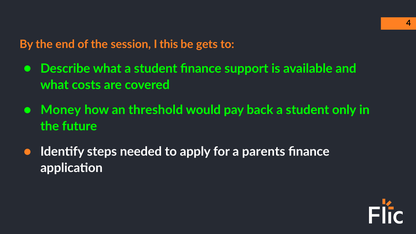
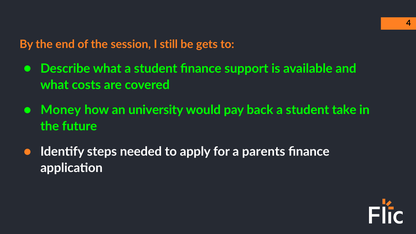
this: this -> still (169, 44)
threshold: threshold -> university (156, 110)
only: only -> take (344, 110)
